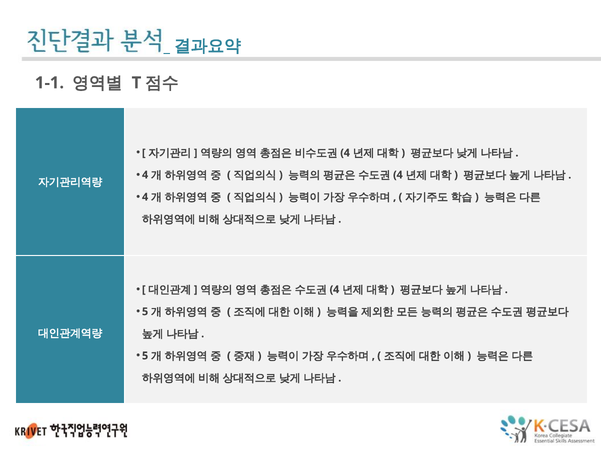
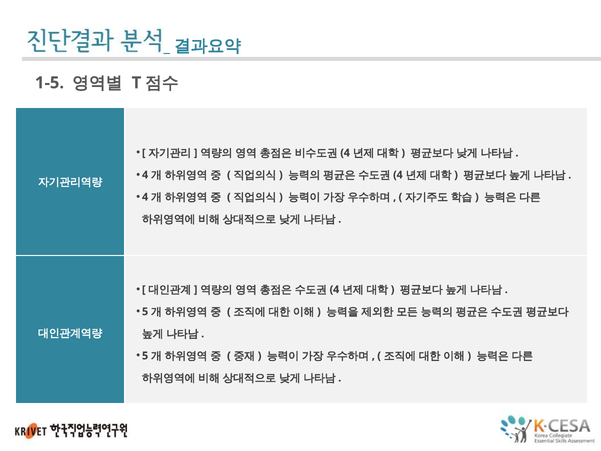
1-1: 1-1 -> 1-5 (49, 83)
